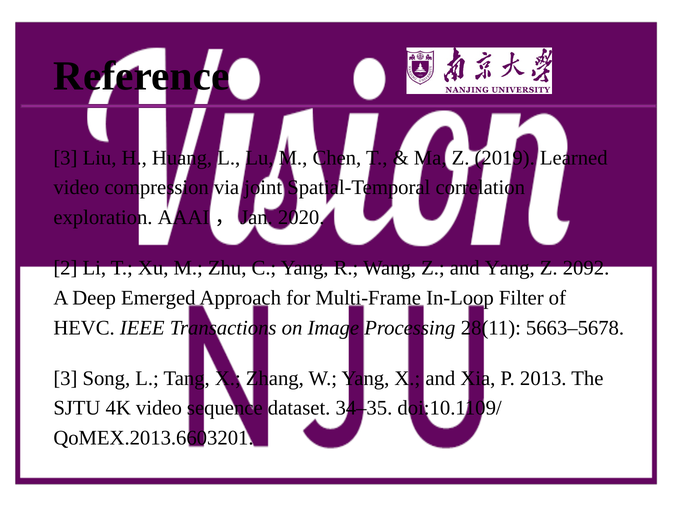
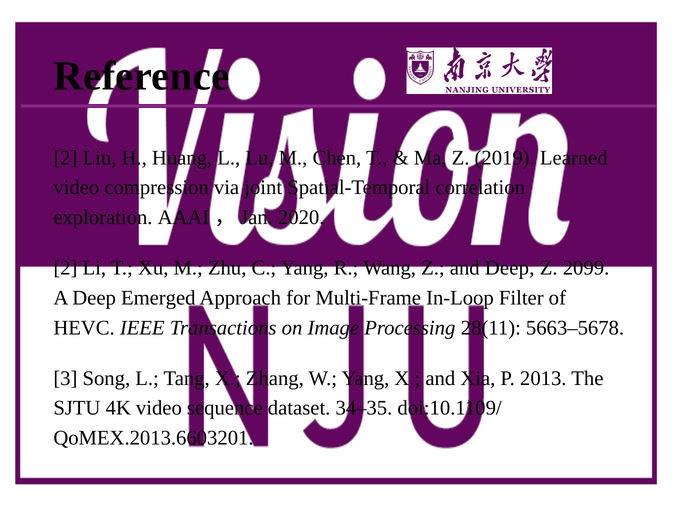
3: 3 -> 2 (65, 158)
and Yang: Yang -> Deep (510, 268)
2092: 2092 -> 2099 (586, 268)
